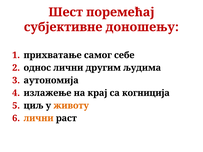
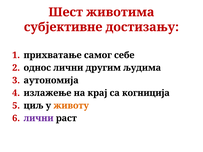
поремећај: поремећај -> животима (120, 12)
доношењу: доношењу -> достизању (142, 27)
лични colour: orange -> purple (39, 118)
